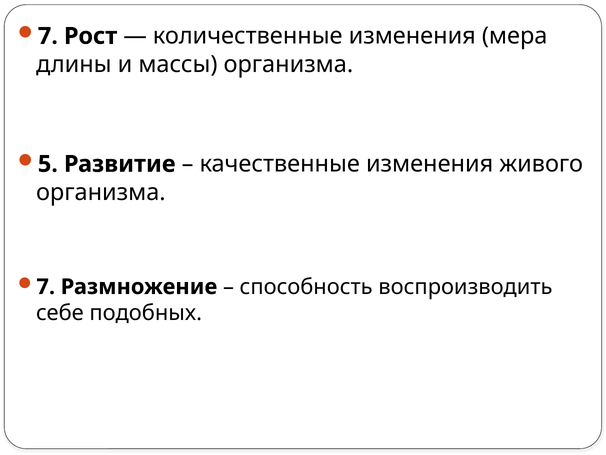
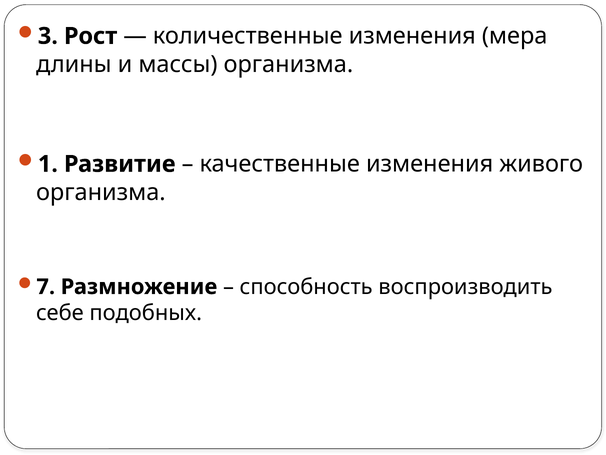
7: 7 -> 3 (48, 36)
5: 5 -> 1 (48, 164)
